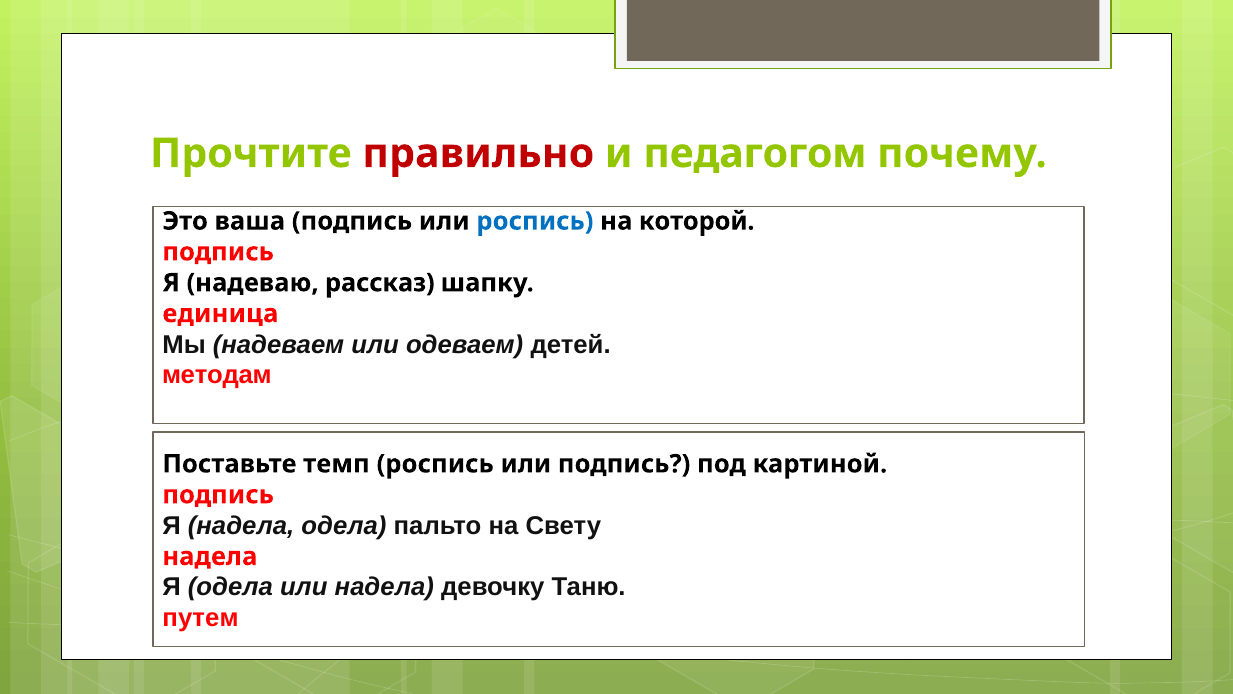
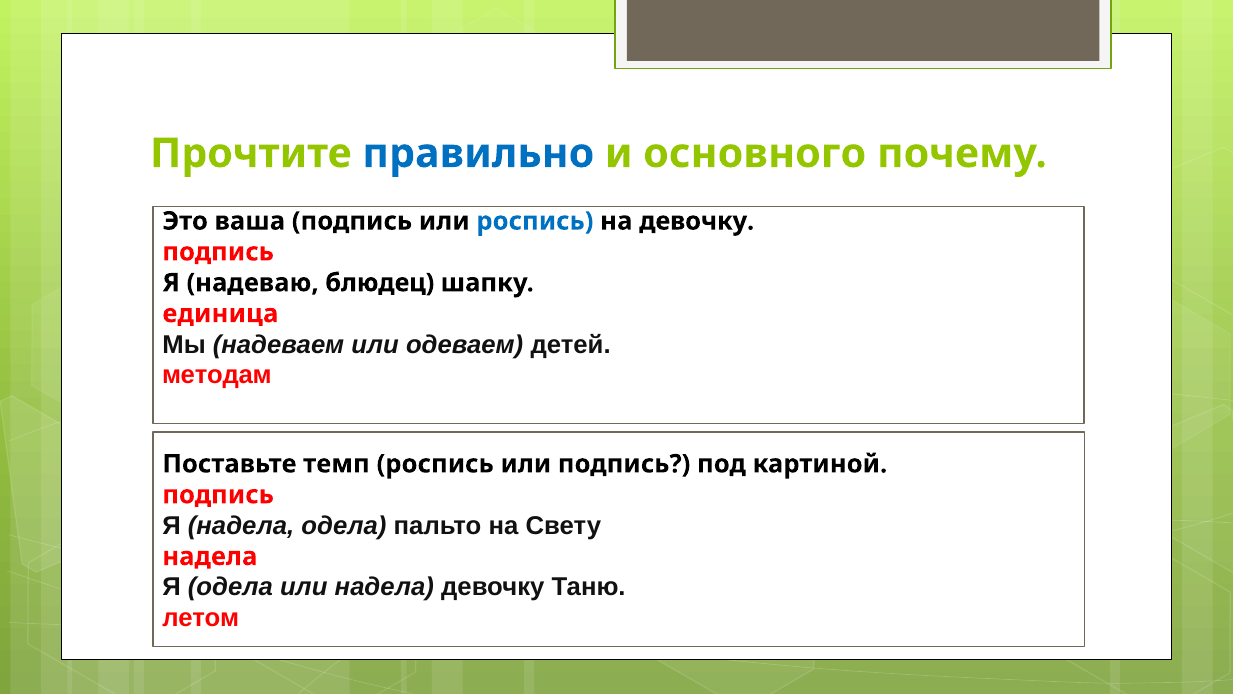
правильно colour: red -> blue (478, 153)
педагогом: педагогом -> основного (755, 153)
на которой: которой -> девочку (697, 221)
рассказ: рассказ -> блюдец (380, 283)
путем: путем -> летом (201, 618)
